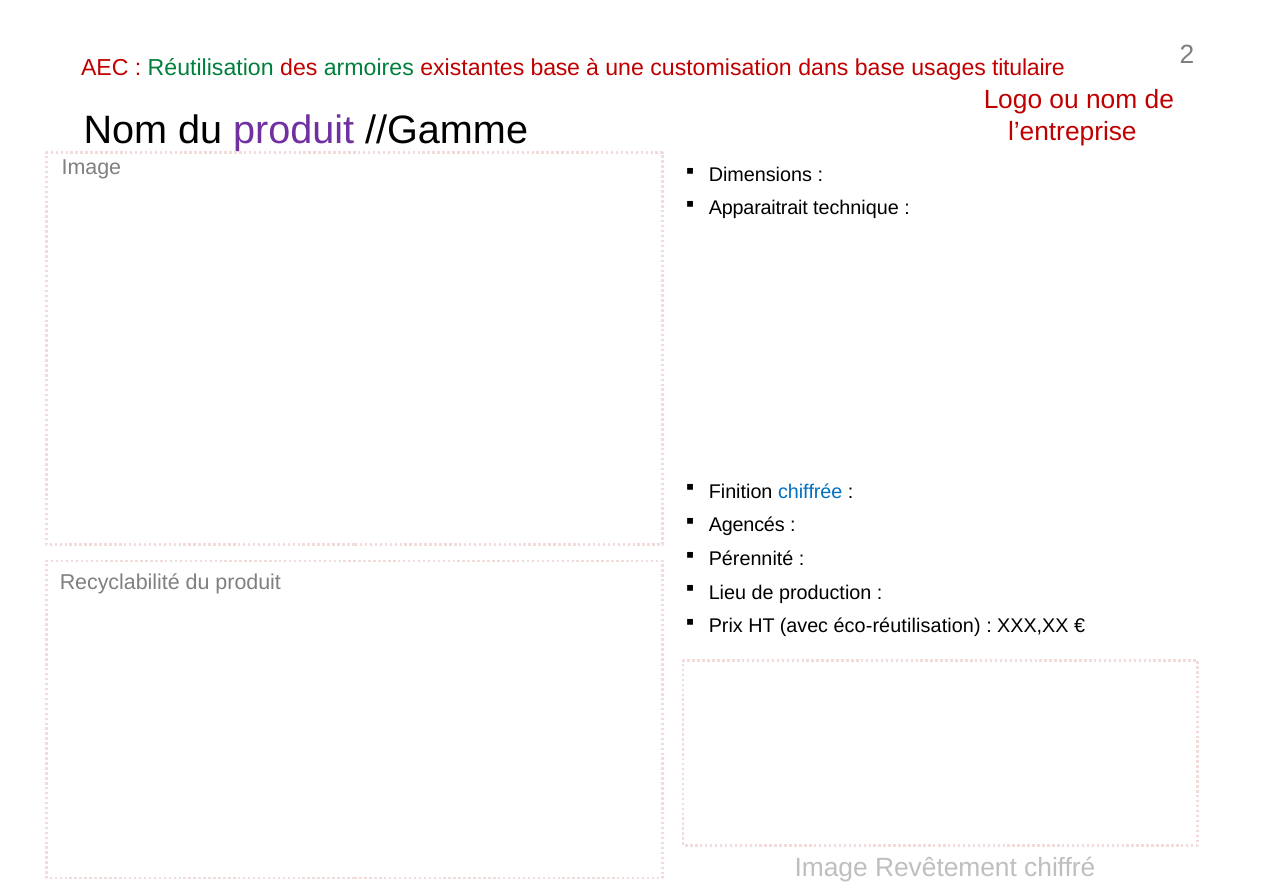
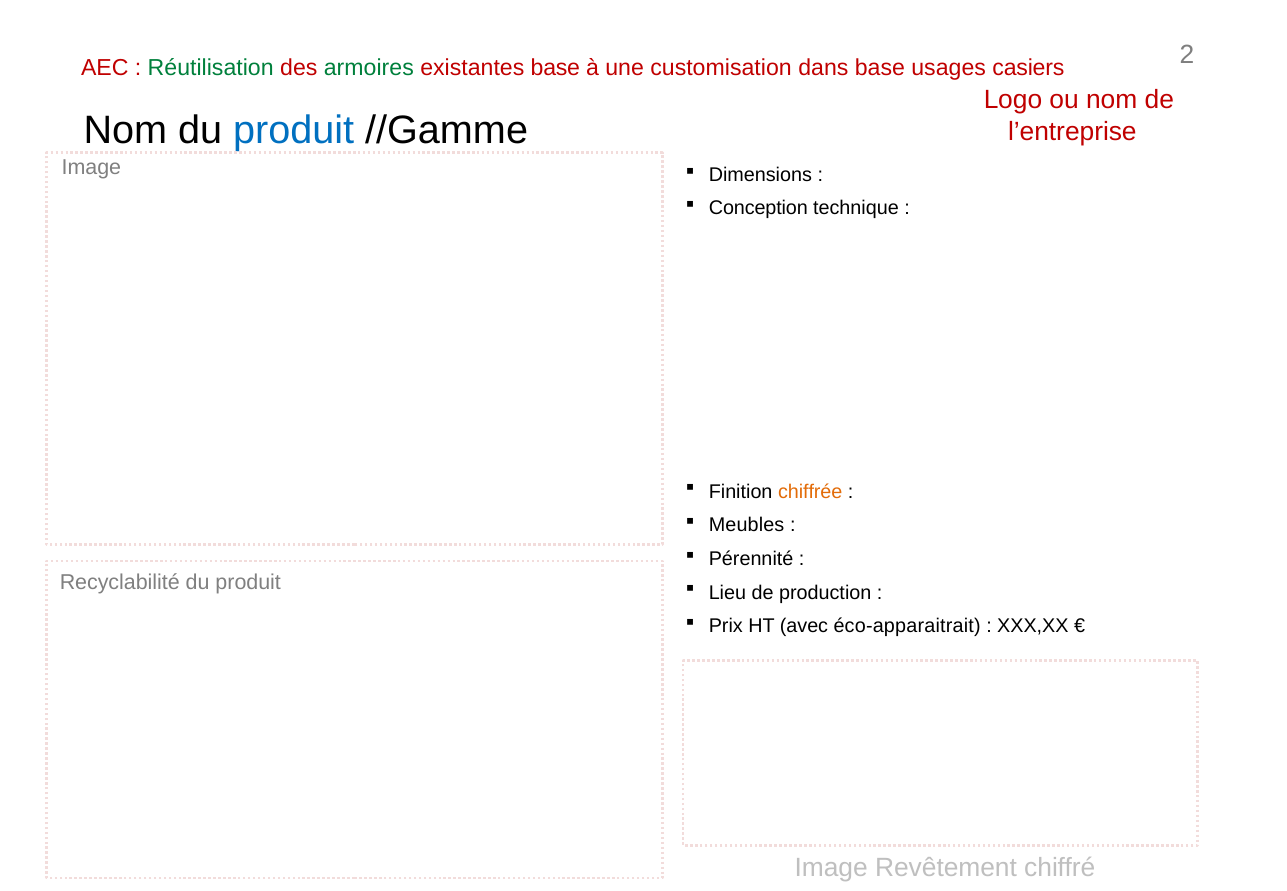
titulaire: titulaire -> casiers (1028, 68)
produit colour: purple -> blue (294, 131)
Apparaitrait: Apparaitrait -> Conception (758, 208)
chiffrée colour: blue -> orange (810, 492)
Agencés: Agencés -> Meubles (747, 525)
éco-réutilisation: éco-réutilisation -> éco-apparaitrait (907, 626)
